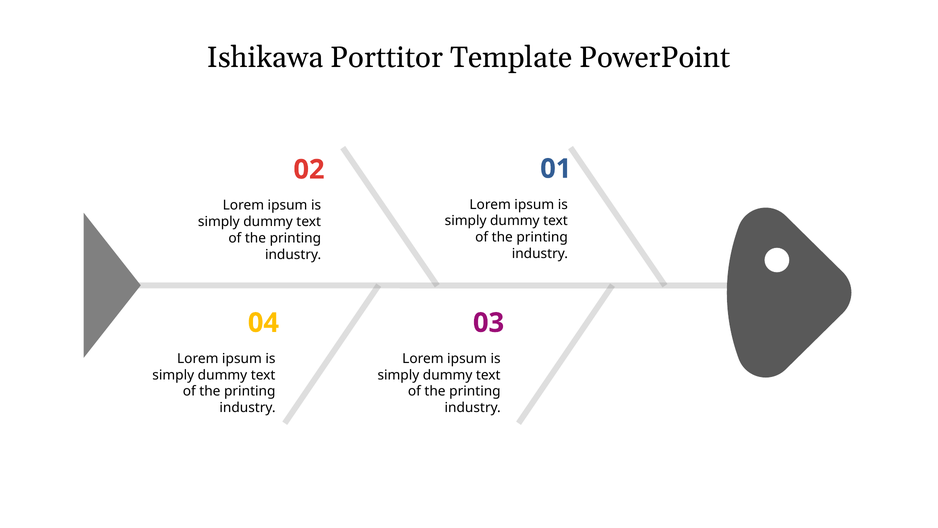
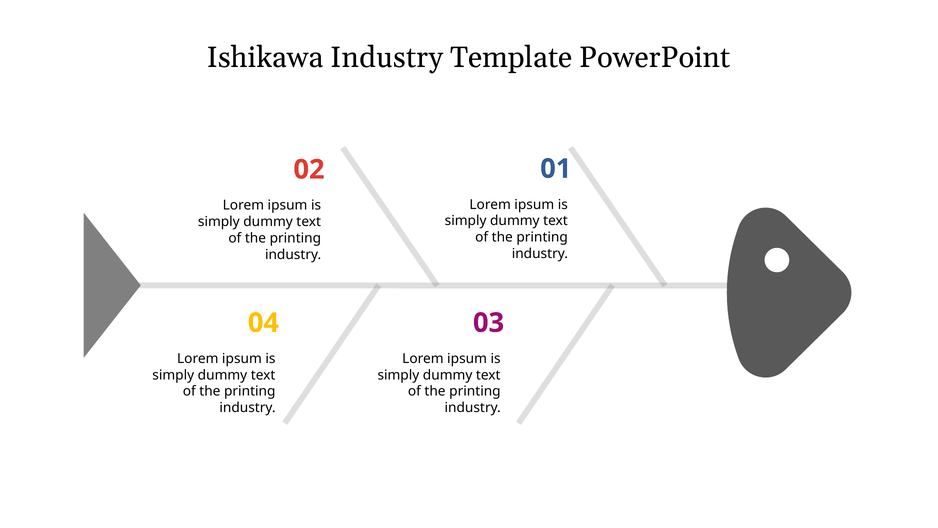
Ishikawa Porttitor: Porttitor -> Industry (387, 57)
